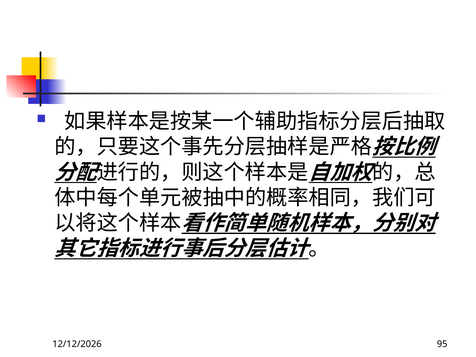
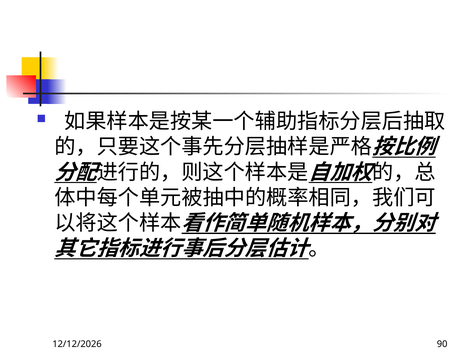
95: 95 -> 90 (442, 344)
